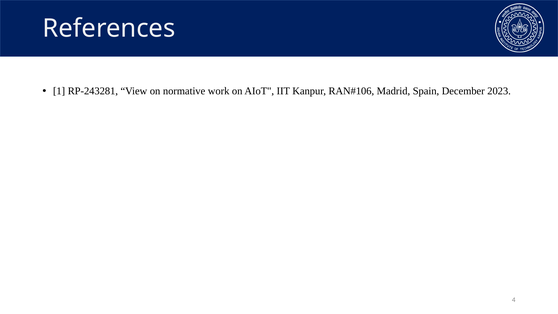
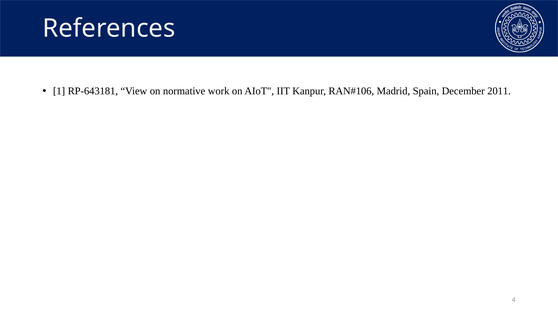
RP-243281: RP-243281 -> RP-643181 (93, 91)
2023: 2023 -> 2011 (499, 91)
